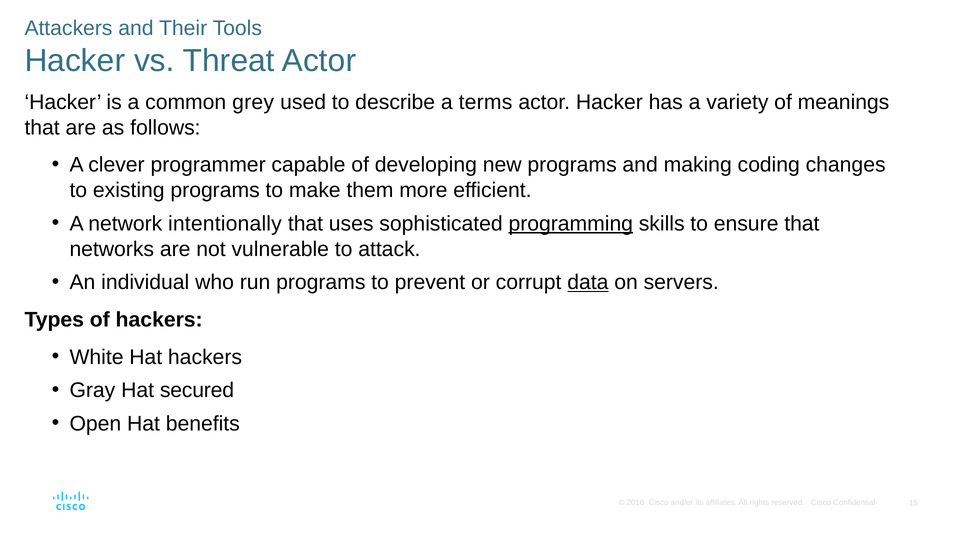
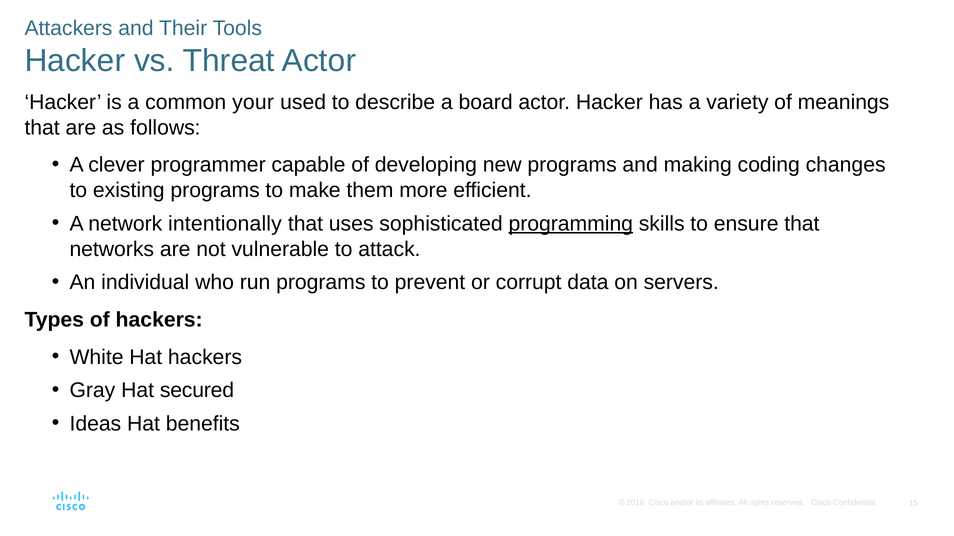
grey: grey -> your (253, 102)
terms: terms -> board (486, 102)
data underline: present -> none (588, 283)
Open: Open -> Ideas (95, 424)
